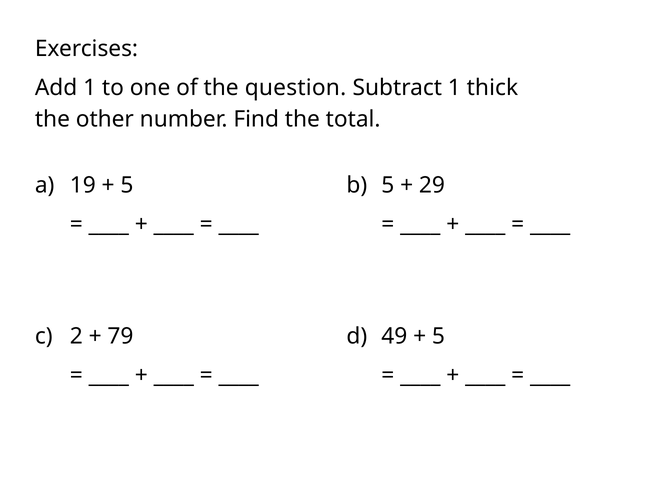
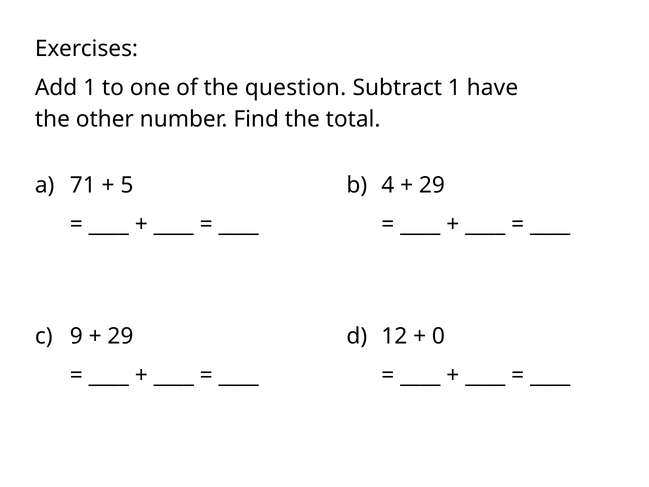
thick: thick -> have (492, 88)
19: 19 -> 71 (83, 185)
b 5: 5 -> 4 (388, 185)
2: 2 -> 9 (76, 336)
79: 79 -> 29 (120, 336)
49: 49 -> 12 (394, 336)
5: 5 -> 0 (438, 336)
